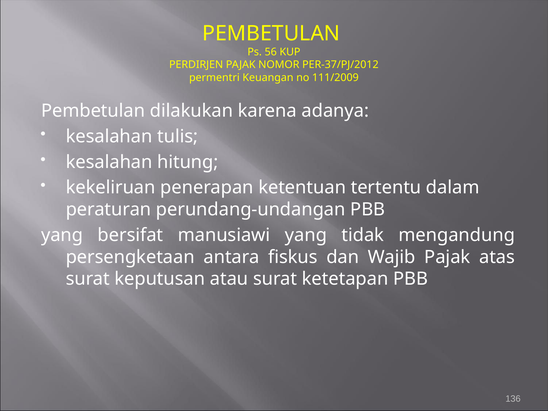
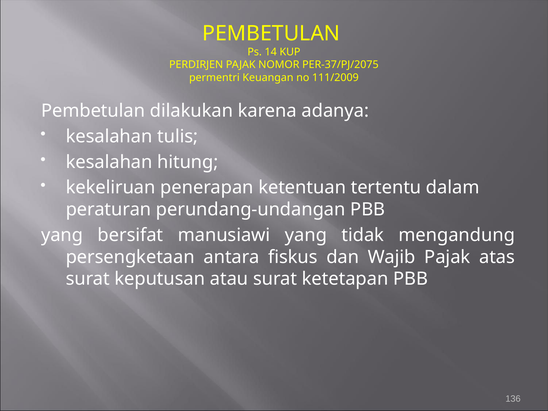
56: 56 -> 14 (271, 52)
PER-37/PJ/2012: PER-37/PJ/2012 -> PER-37/PJ/2075 (340, 65)
